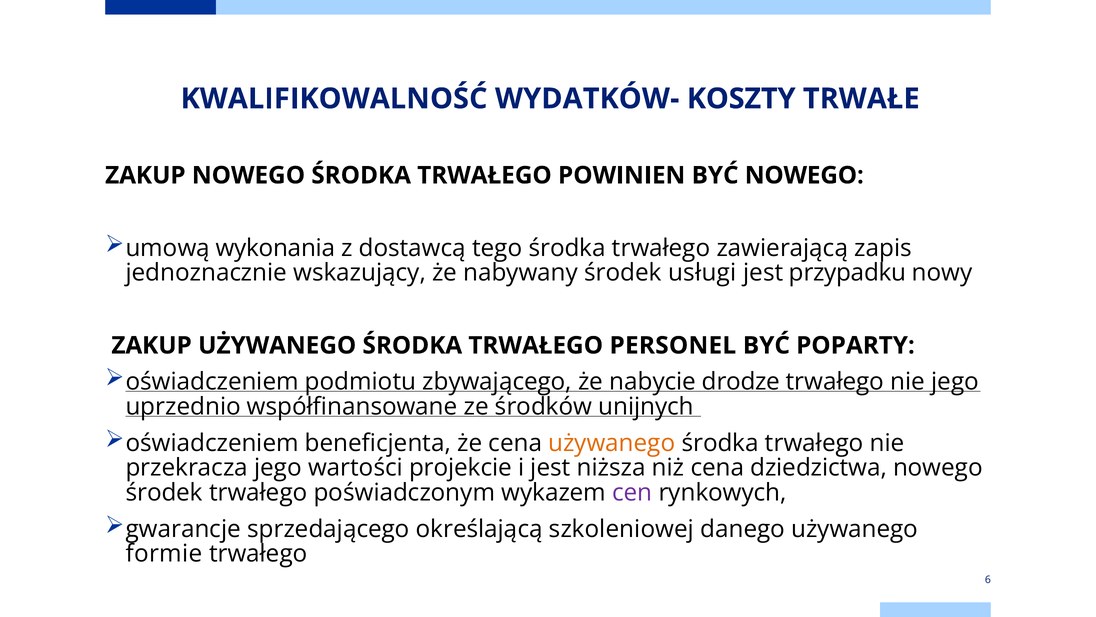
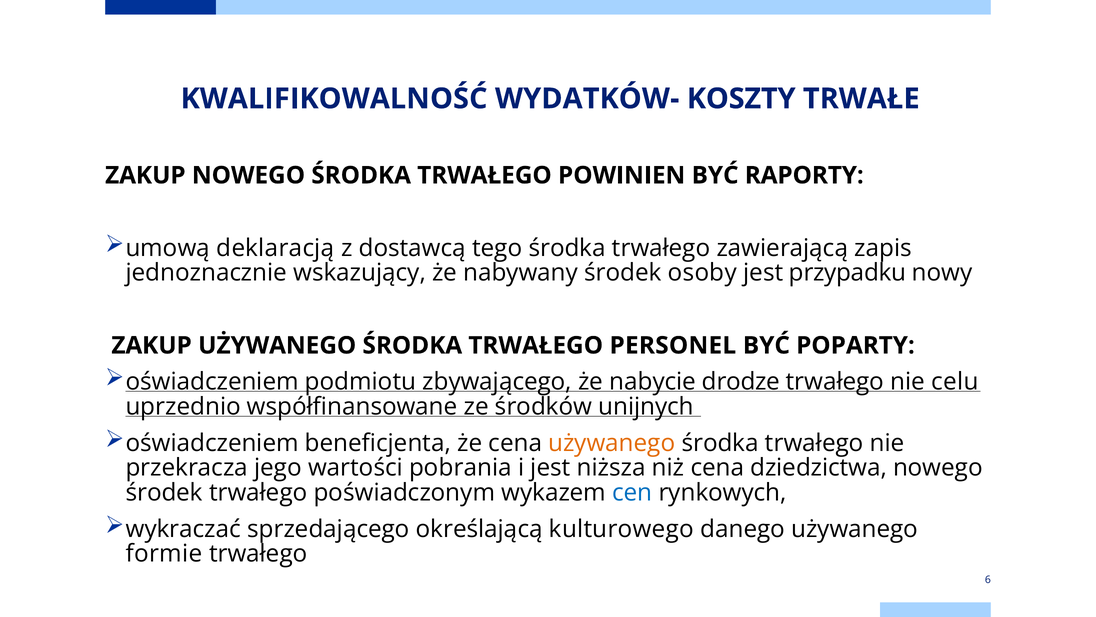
BYĆ NOWEGO: NOWEGO -> RAPORTY (804, 175)
wykonania: wykonania -> deklaracją (275, 248)
usługi: usługi -> osoby (702, 273)
nie jego: jego -> celu (955, 382)
projekcie: projekcie -> pobrania (460, 468)
cen colour: purple -> blue (632, 492)
gwarancje: gwarancje -> wykraczać (183, 529)
szkoleniowej: szkoleniowej -> kulturowego (621, 529)
